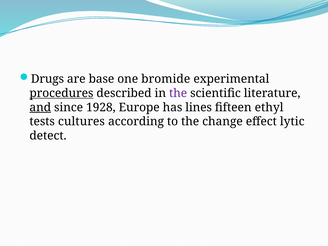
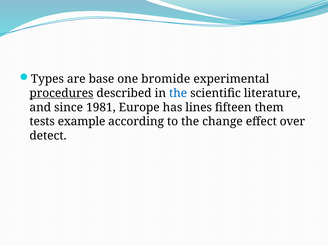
Drugs: Drugs -> Types (47, 79)
the colour: purple -> blue (178, 93)
and underline: present -> none (40, 107)
1928: 1928 -> 1981 (101, 107)
ethyl: ethyl -> them (269, 107)
cultures: cultures -> example (82, 122)
lytic: lytic -> over (292, 122)
